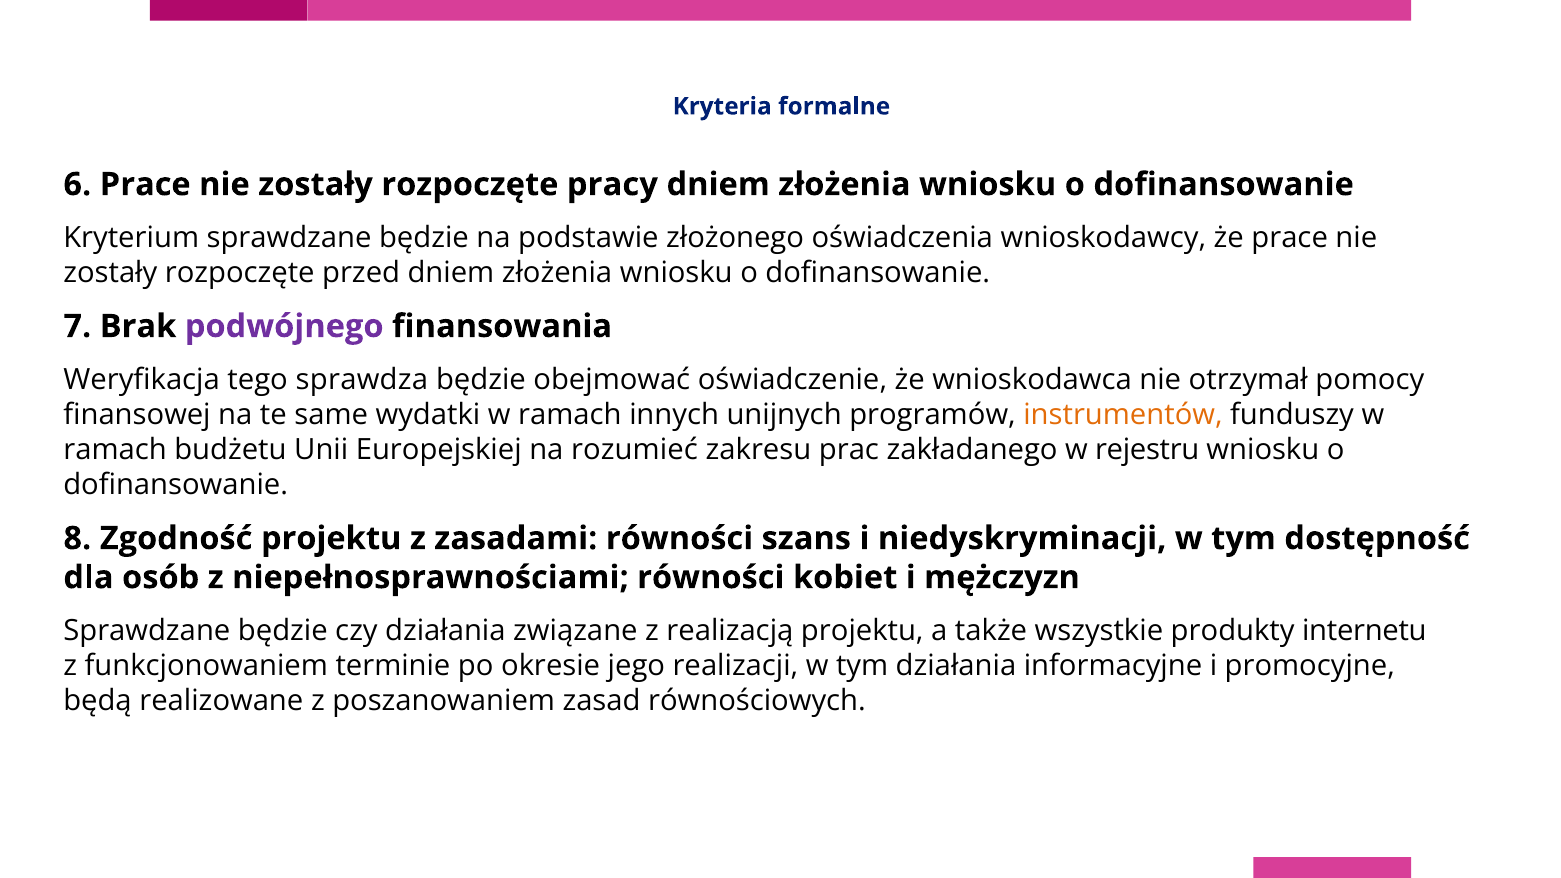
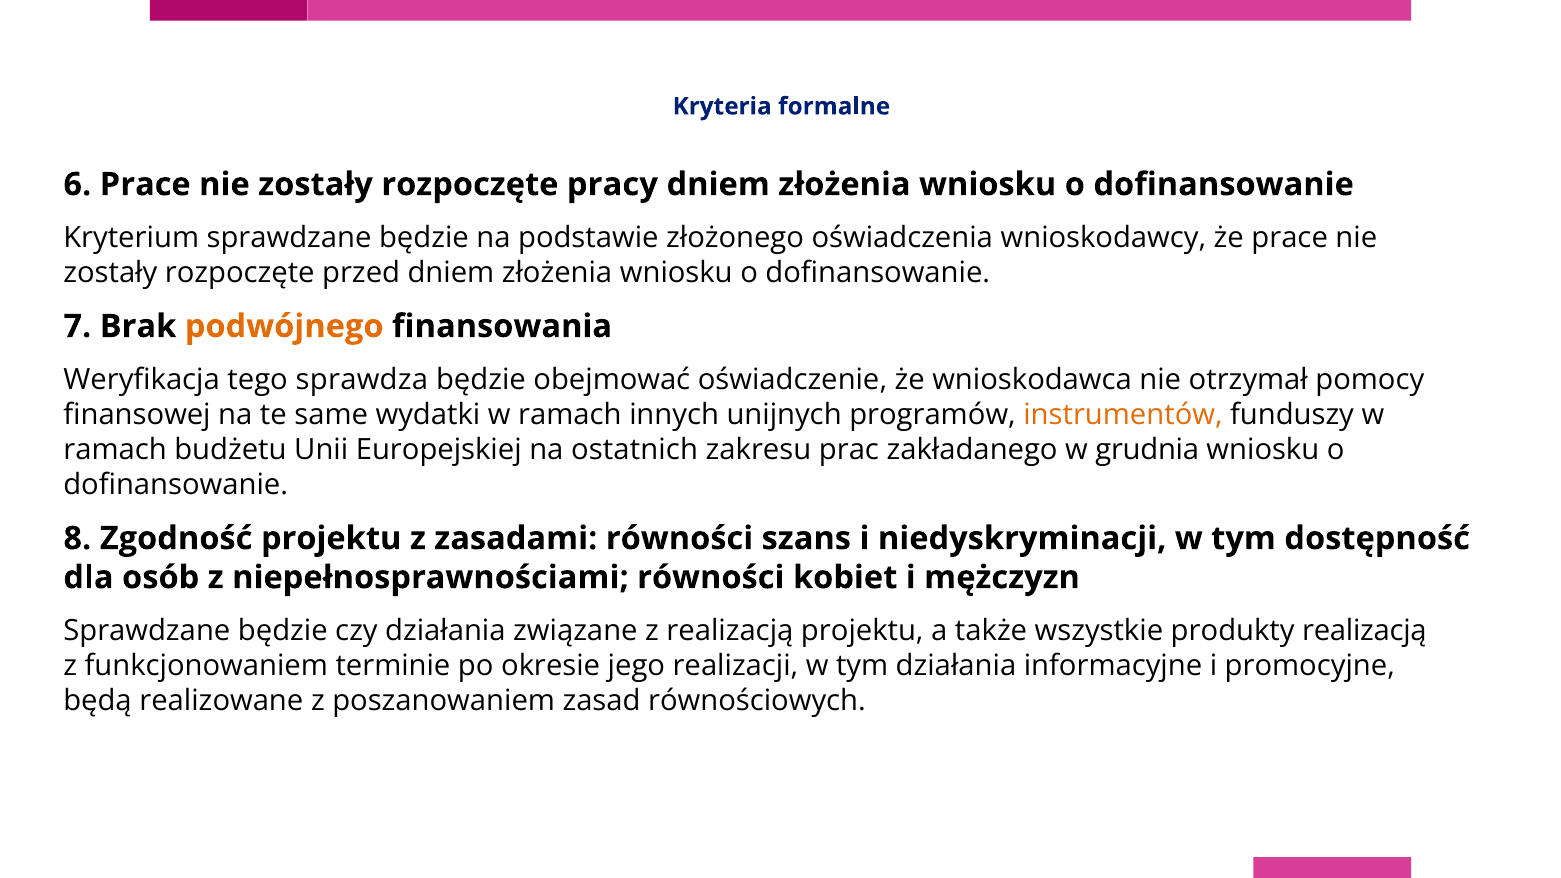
podwójnego colour: purple -> orange (284, 326)
rozumieć: rozumieć -> ostatnich (635, 450)
rejestru: rejestru -> grudnia (1147, 450)
produkty internetu: internetu -> realizacją (1364, 631)
